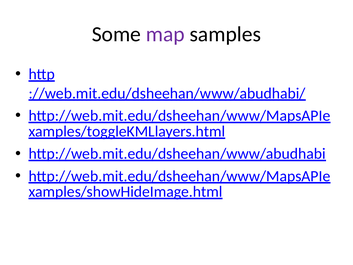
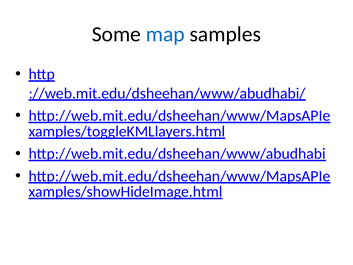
map colour: purple -> blue (165, 34)
